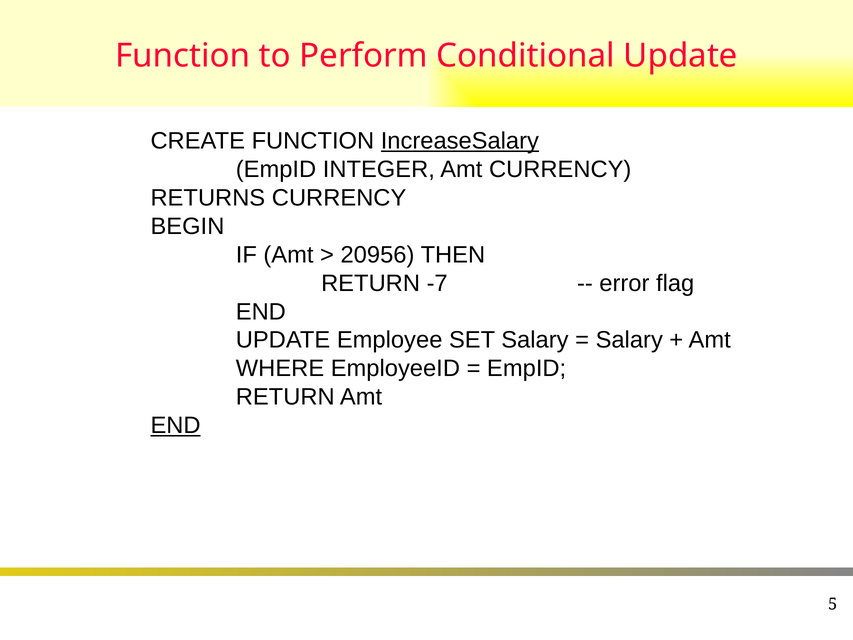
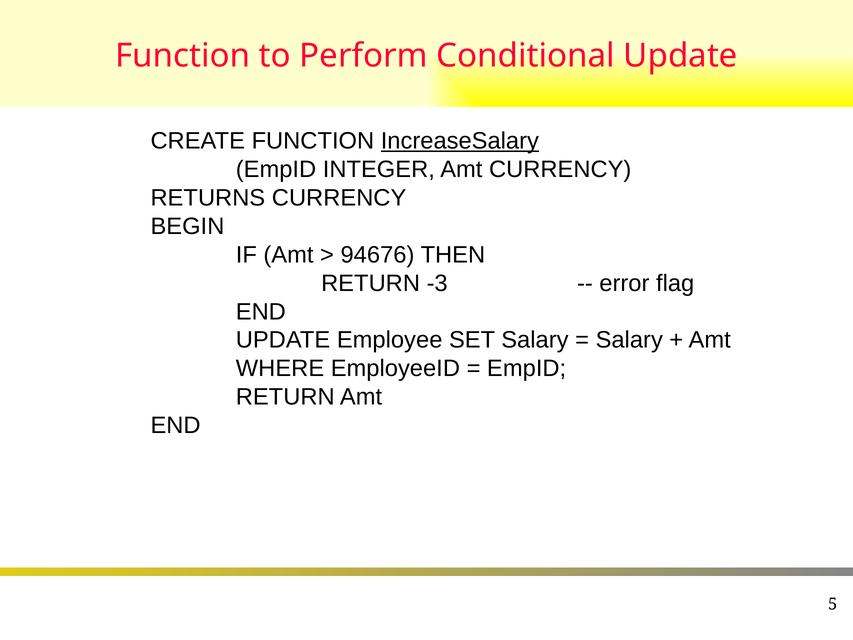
20956: 20956 -> 94676 (377, 255)
-7: -7 -> -3 (437, 283)
END underline: present -> none (176, 425)
